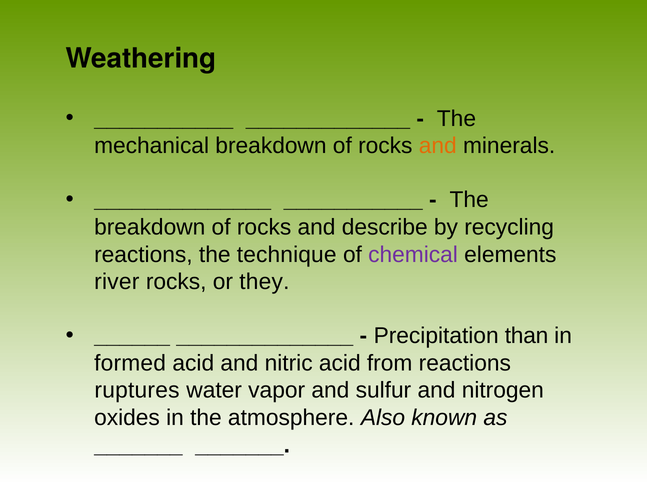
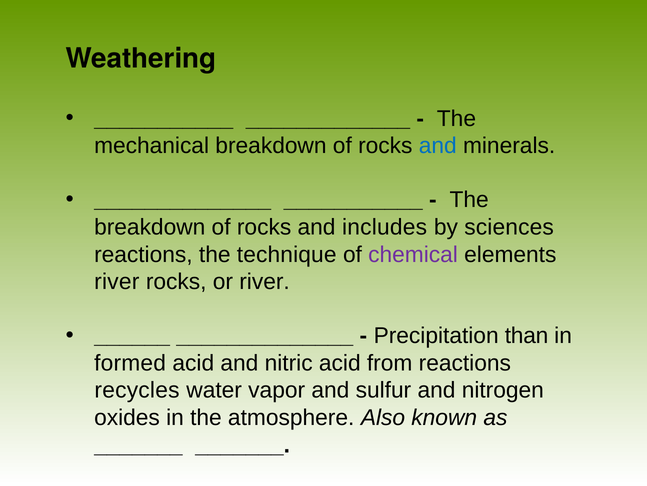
and colour: orange -> blue (438, 146)
describe: describe -> includes (385, 227)
recycling: recycling -> sciences (509, 227)
or they: they -> river (265, 281)
ruptures: ruptures -> recycles (137, 390)
